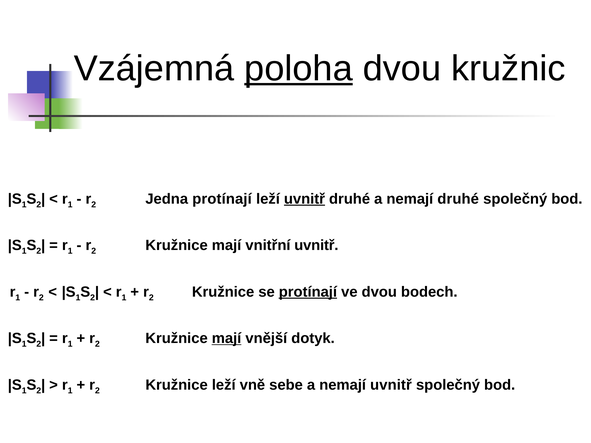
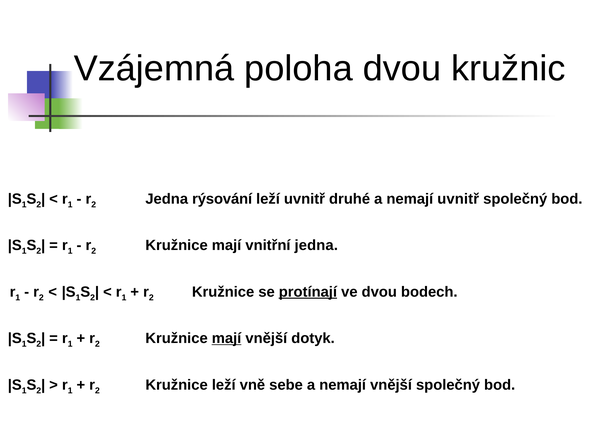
poloha underline: present -> none (299, 69)
Jedna protínají: protínají -> rýsování (222, 199)
uvnitř underline: present -> none (304, 199)
nemají druhé: druhé -> uvnitř (458, 199)
vnitřní uvnitř: uvnitř -> jedna (316, 245)
nemají uvnitř: uvnitř -> vnější (391, 385)
